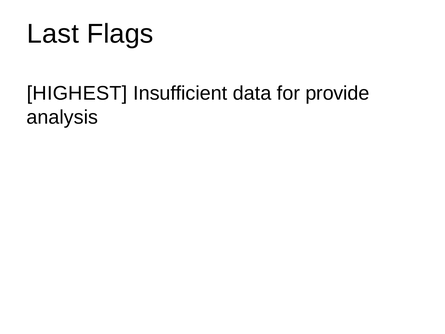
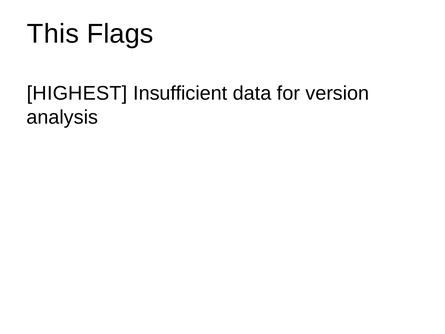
Last: Last -> This (53, 34)
provide: provide -> version (337, 93)
